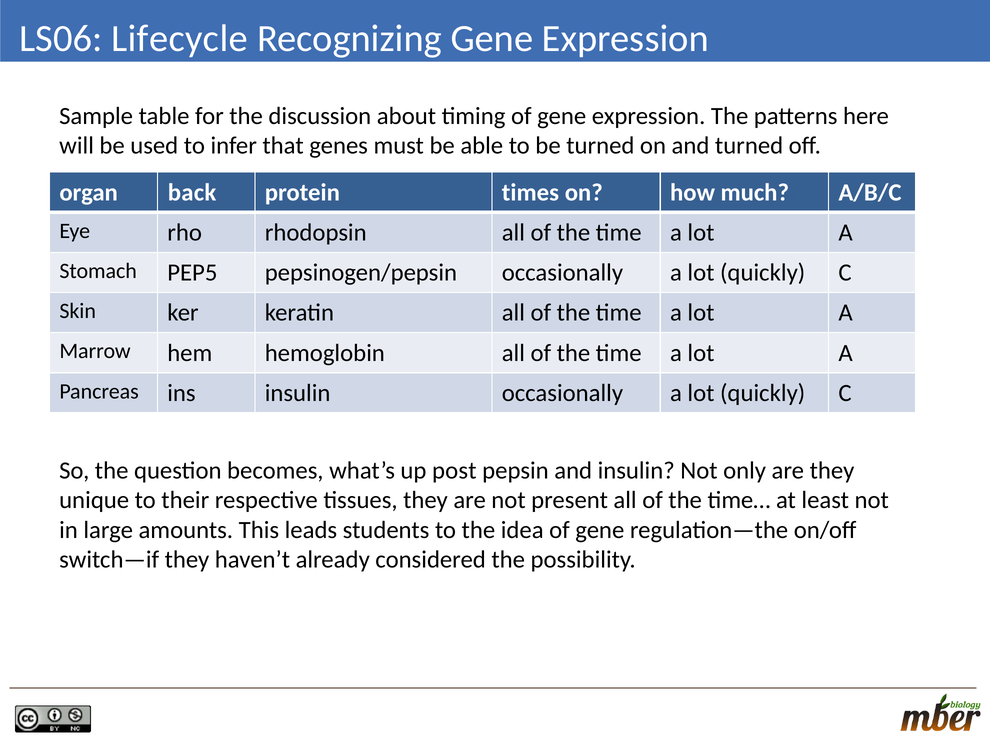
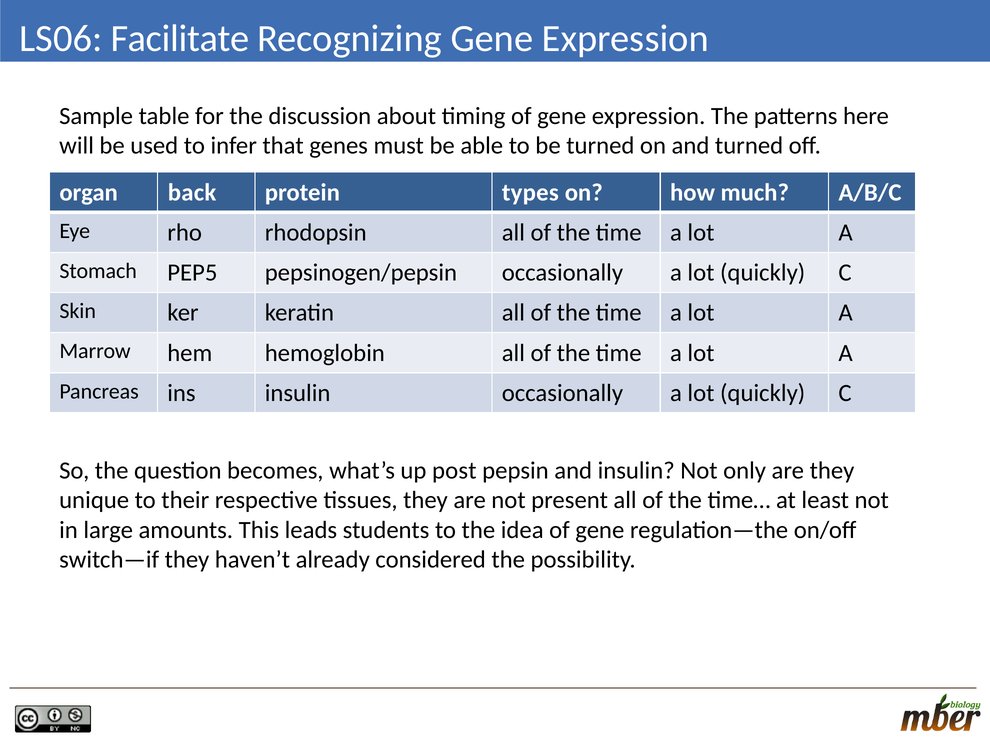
Lifecycle: Lifecycle -> Facilitate (180, 39)
times: times -> types (530, 193)
